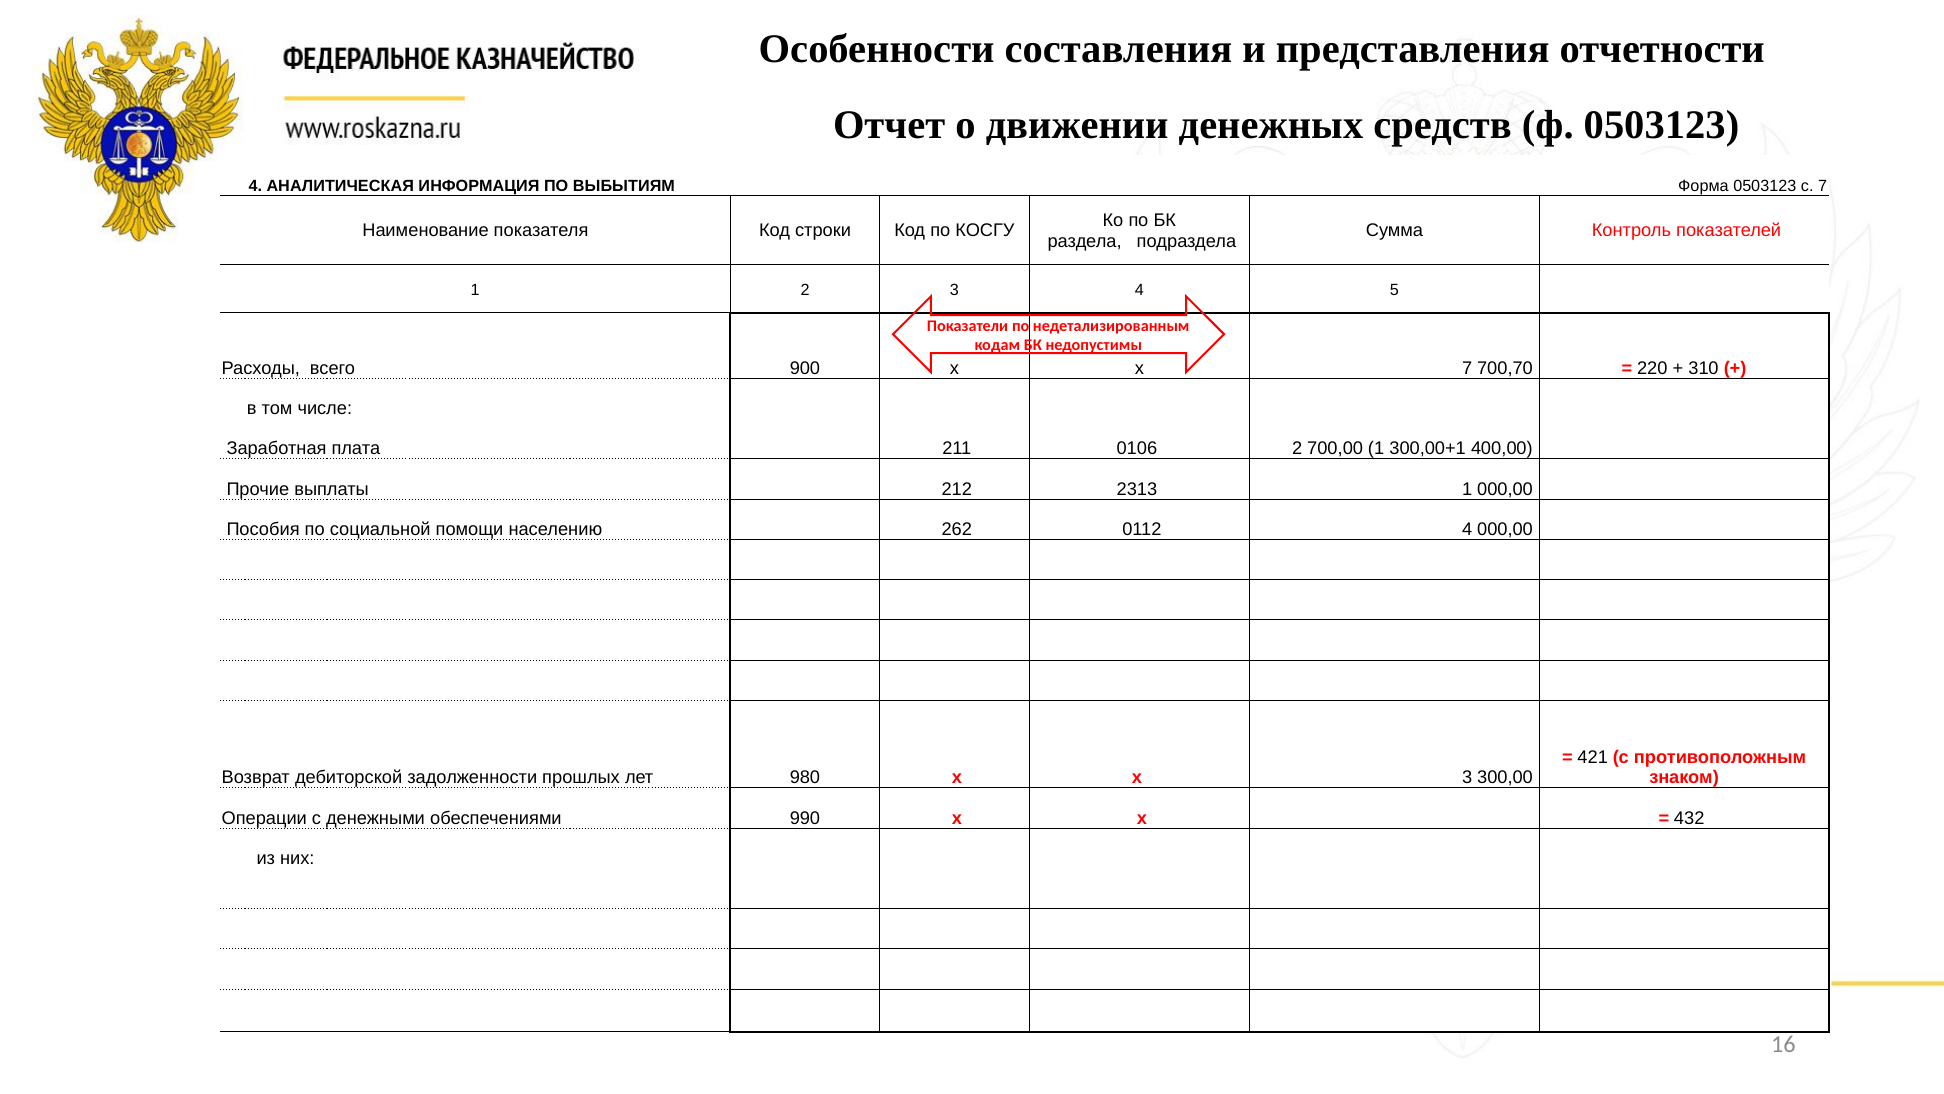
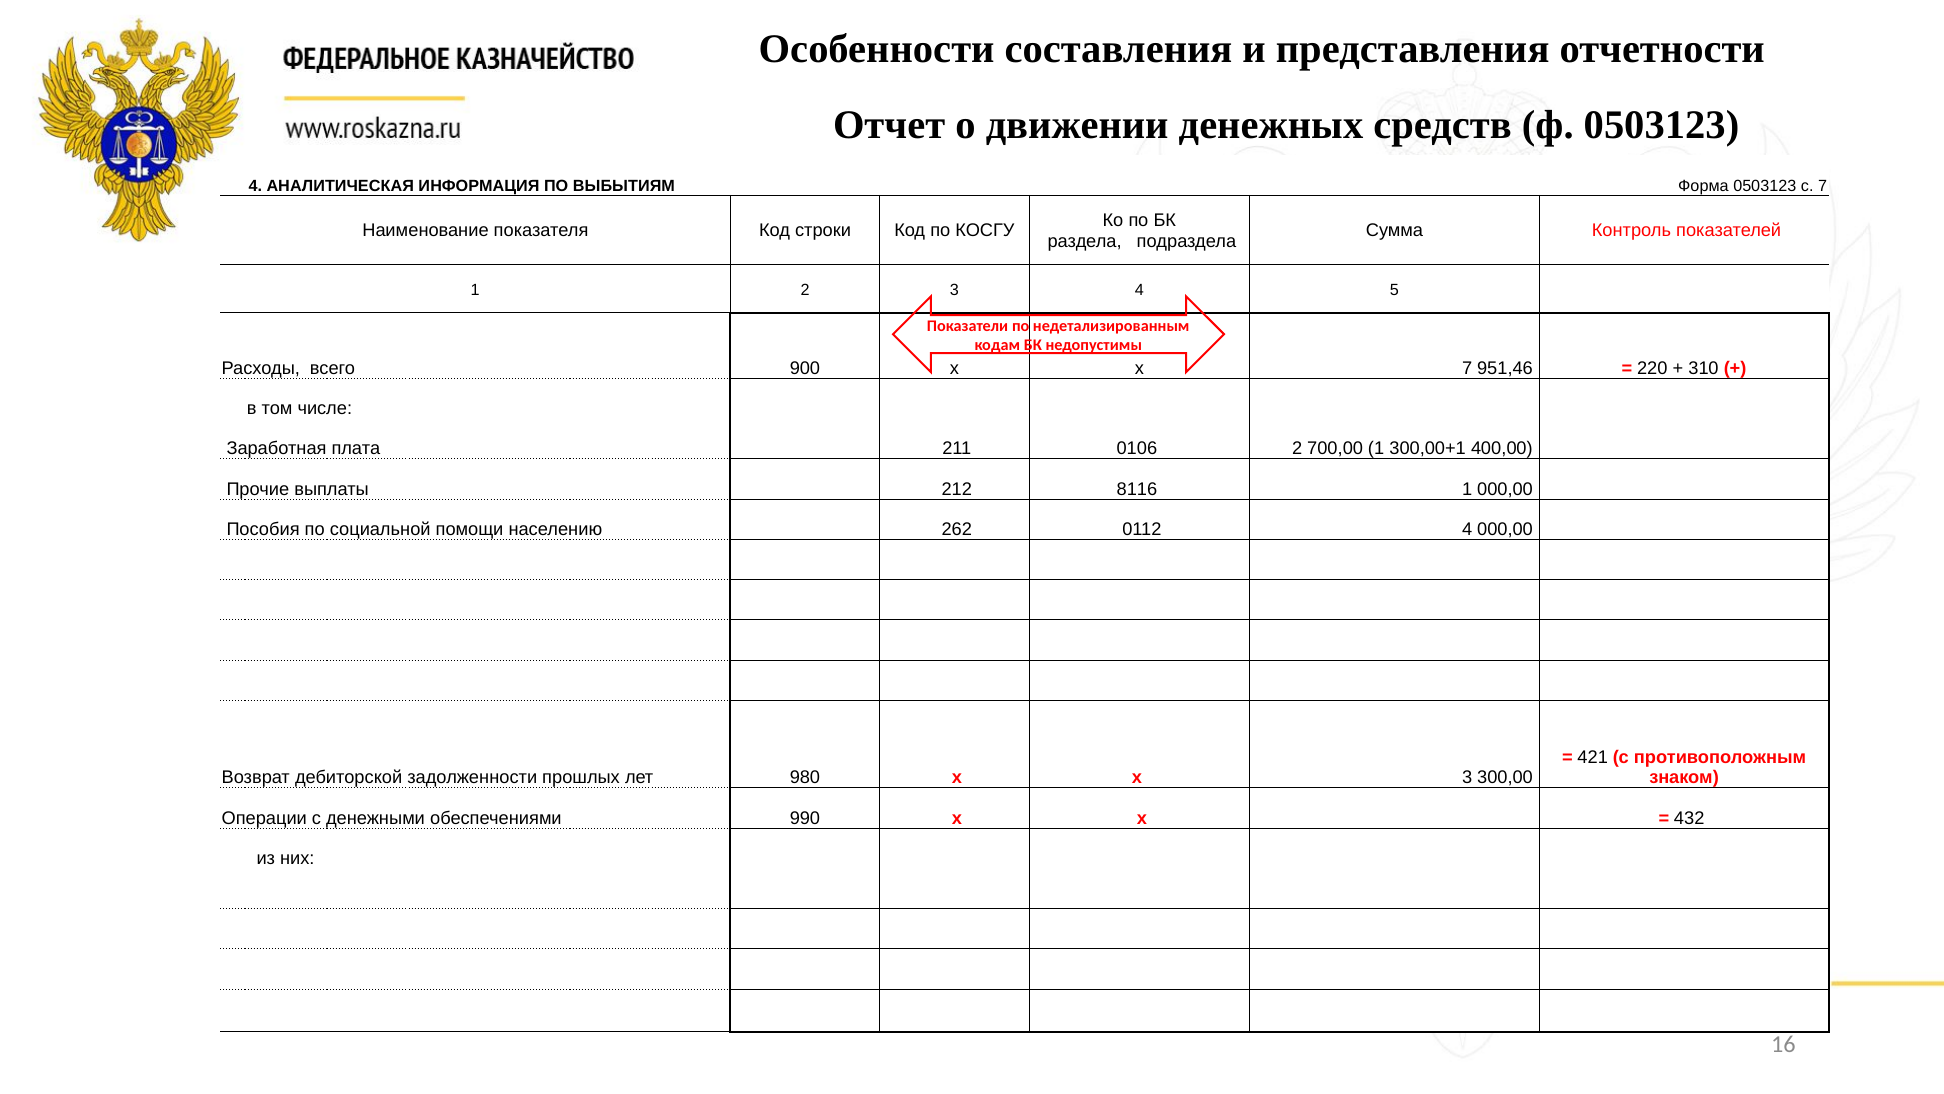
700,70: 700,70 -> 951,46 (1505, 368)
2313: 2313 -> 8116 (1137, 489)
